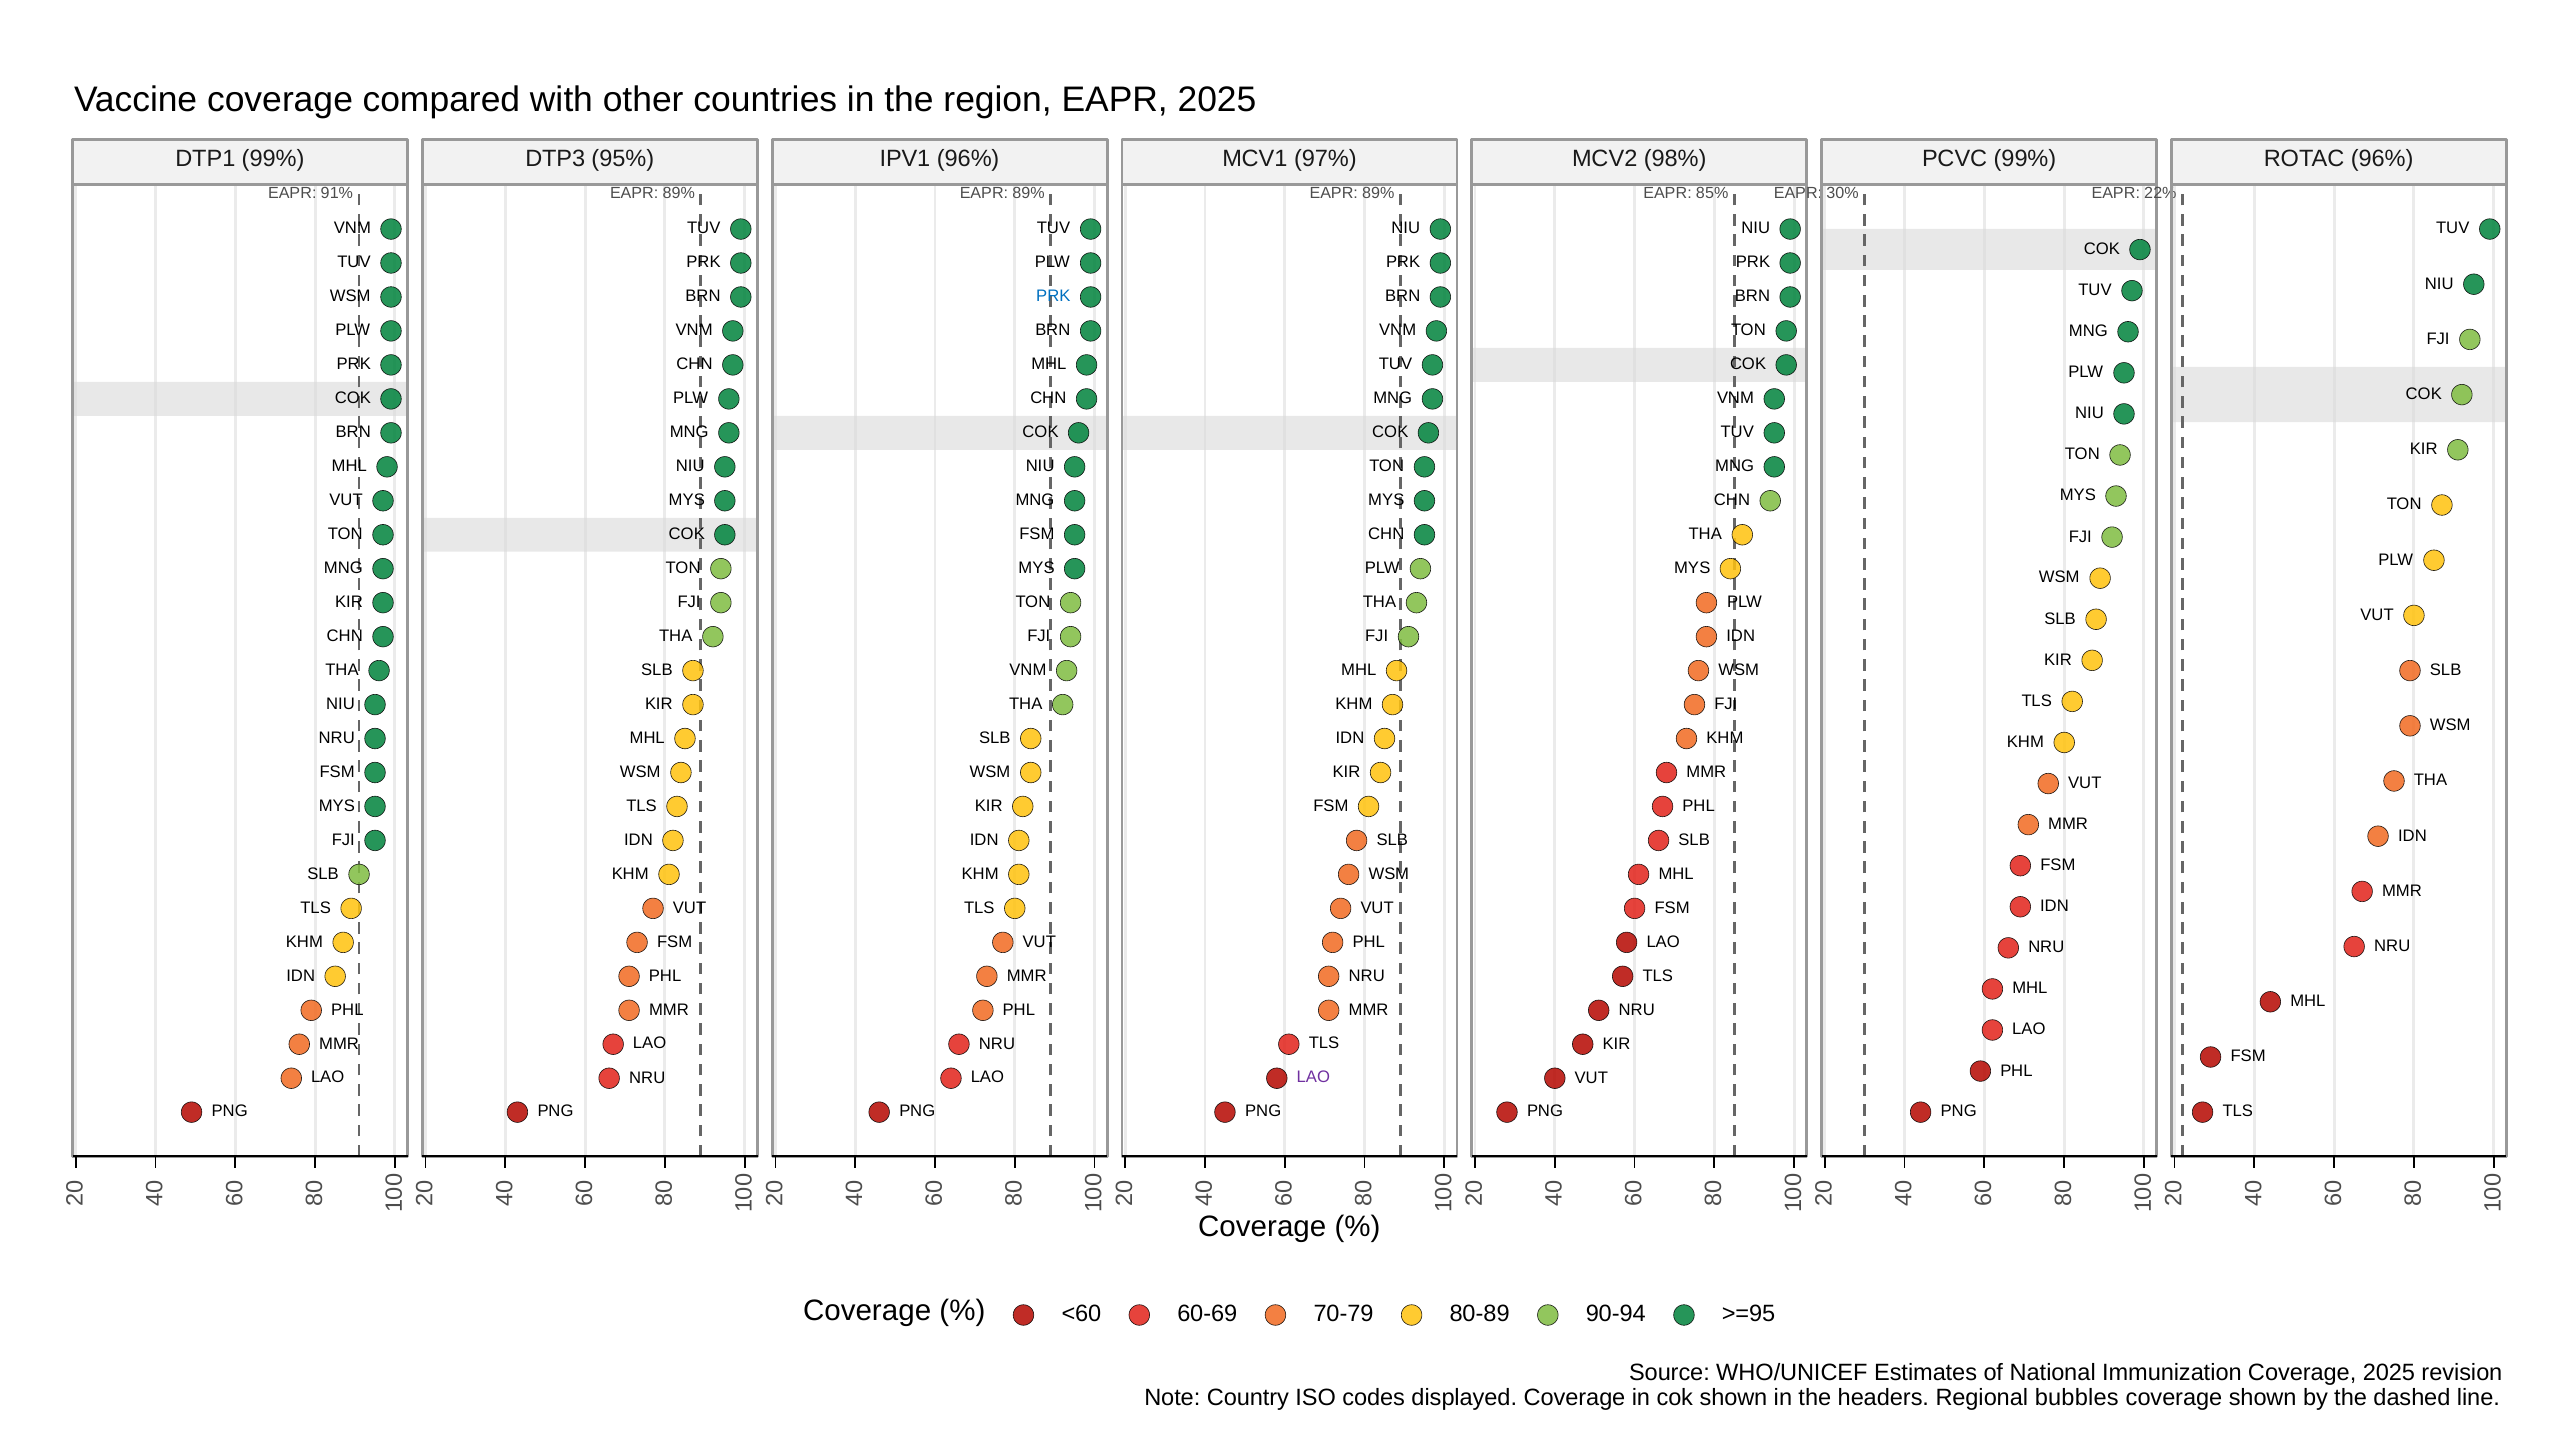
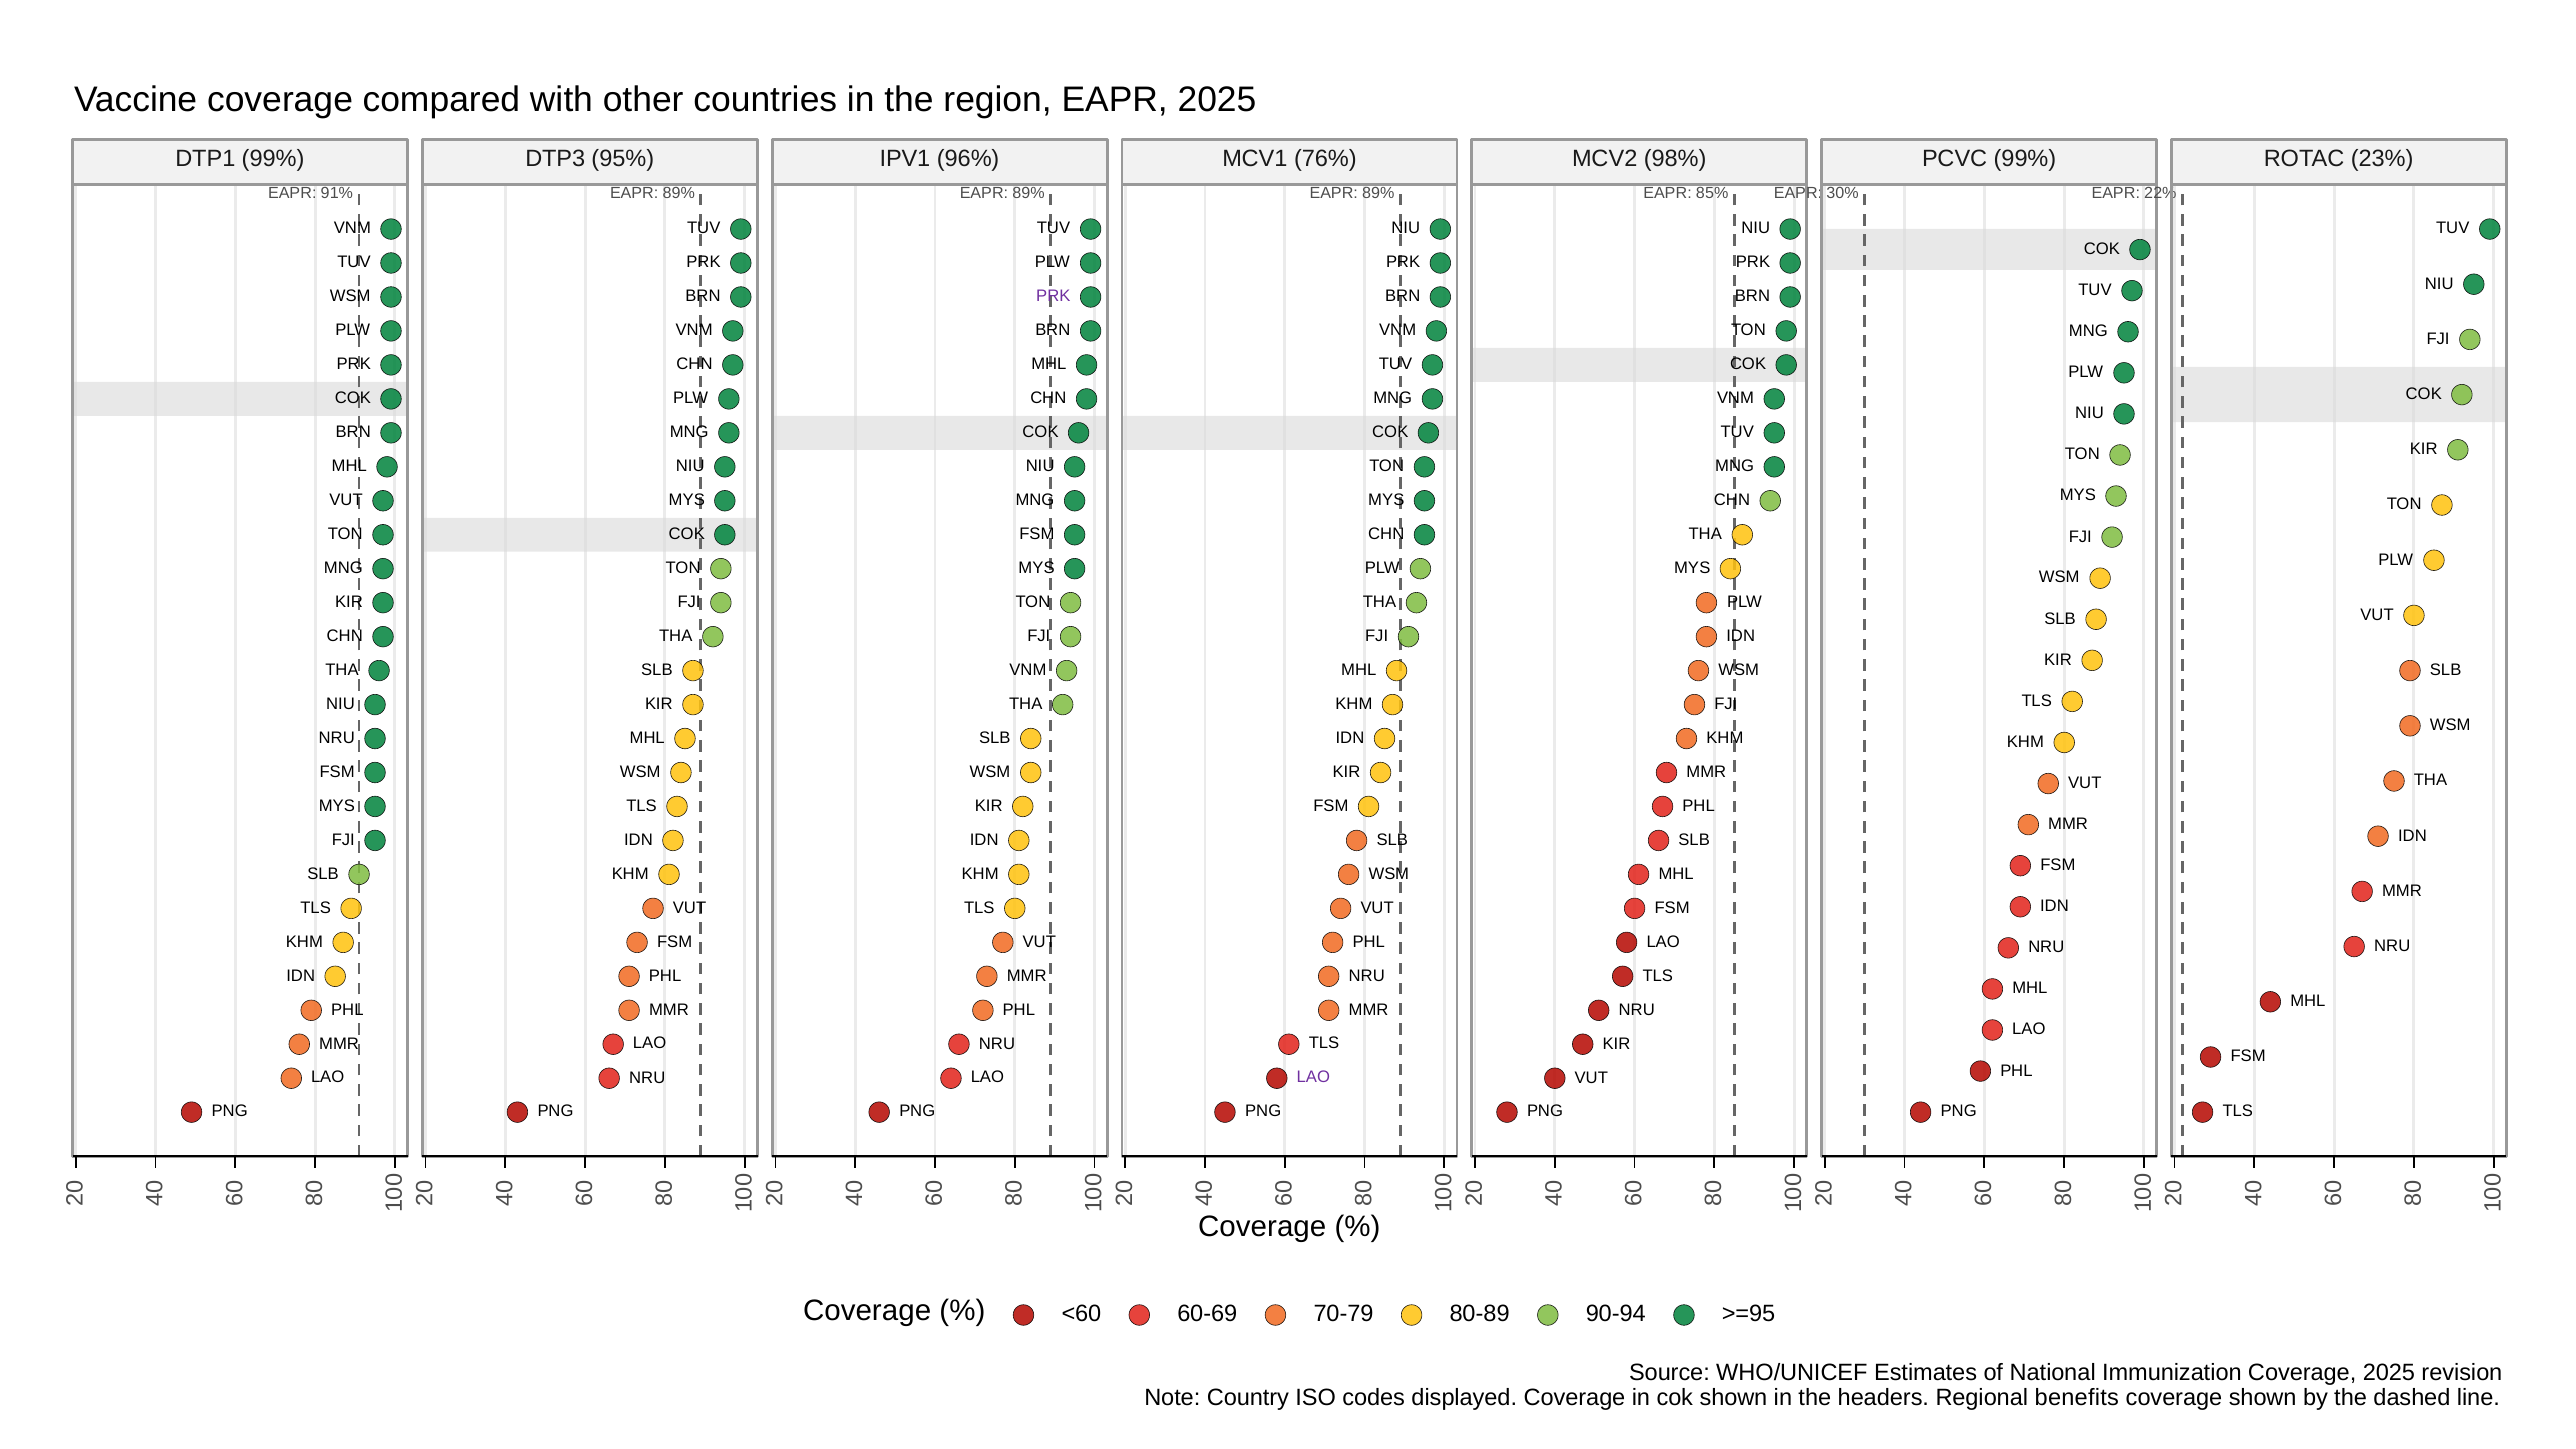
97%: 97% -> 76% (1325, 159)
ROTAC 96%: 96% -> 23% (2382, 159)
PRK colour: blue -> purple (1053, 296)
bubbles: bubbles -> benefits (2077, 1398)
